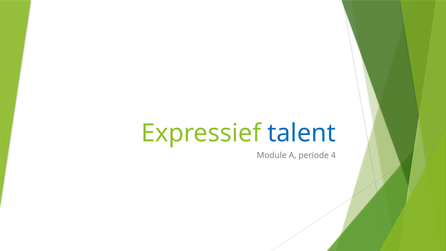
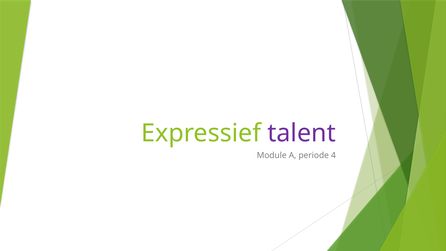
talent colour: blue -> purple (302, 133)
